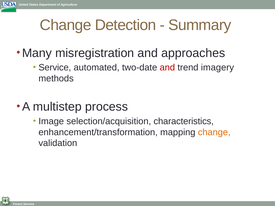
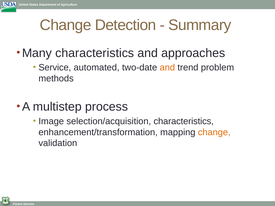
Many misregistration: misregistration -> characteristics (95, 53)
and colour: red -> orange (167, 68)
imagery: imagery -> problem (218, 68)
